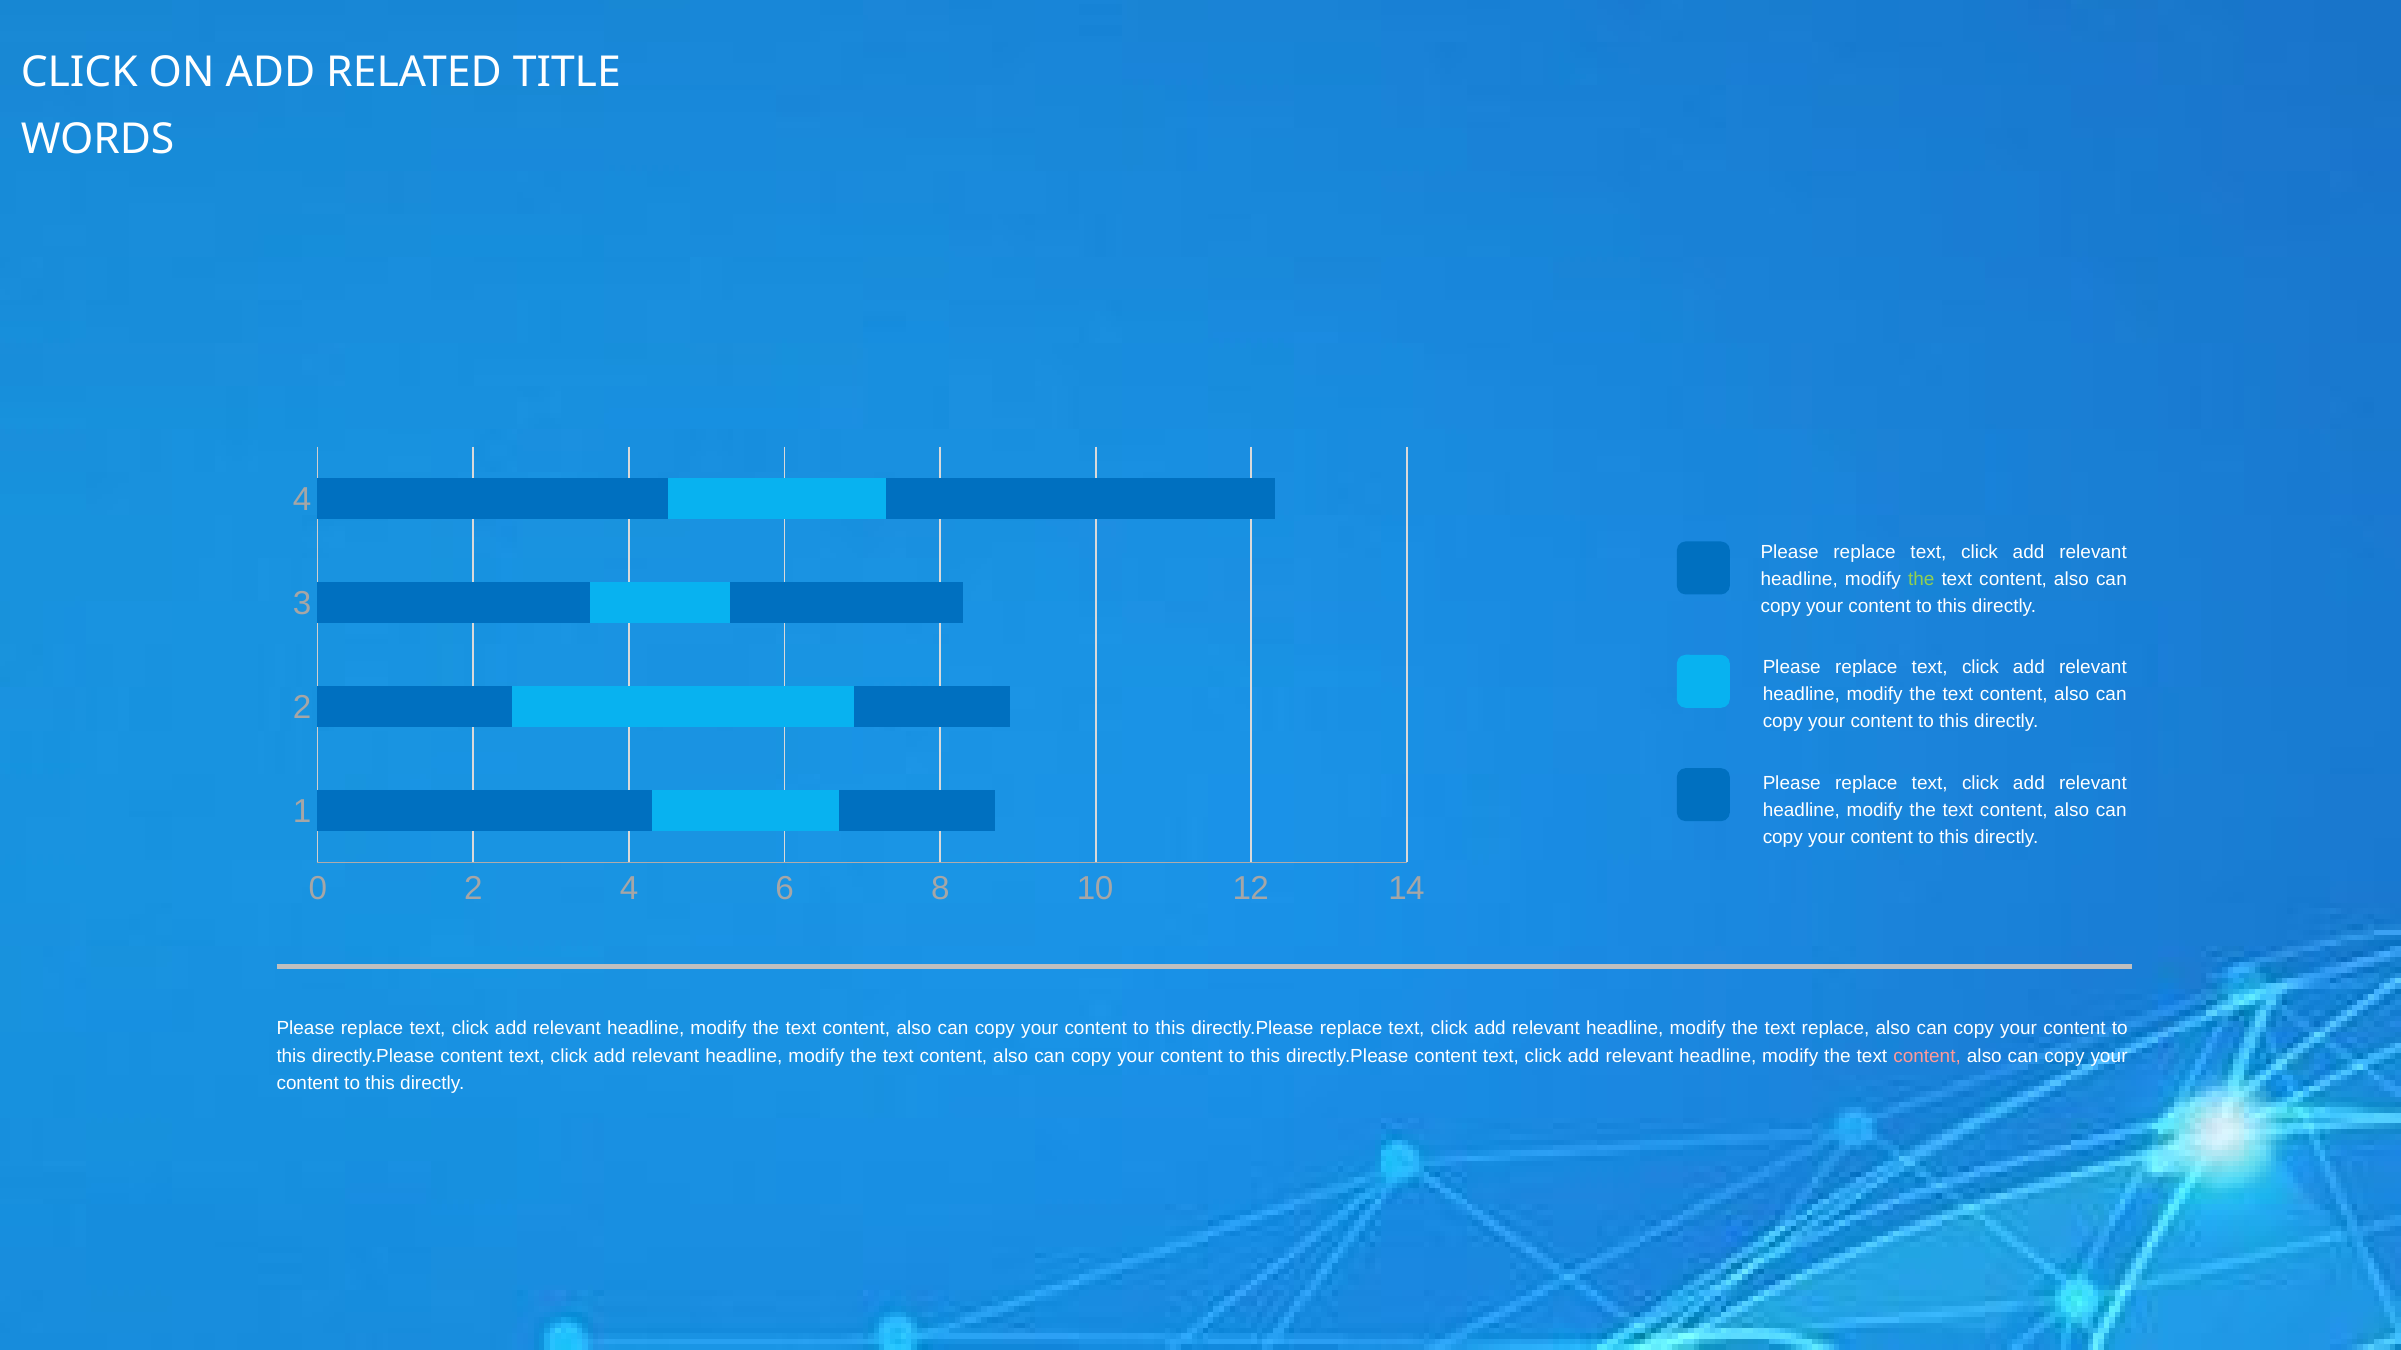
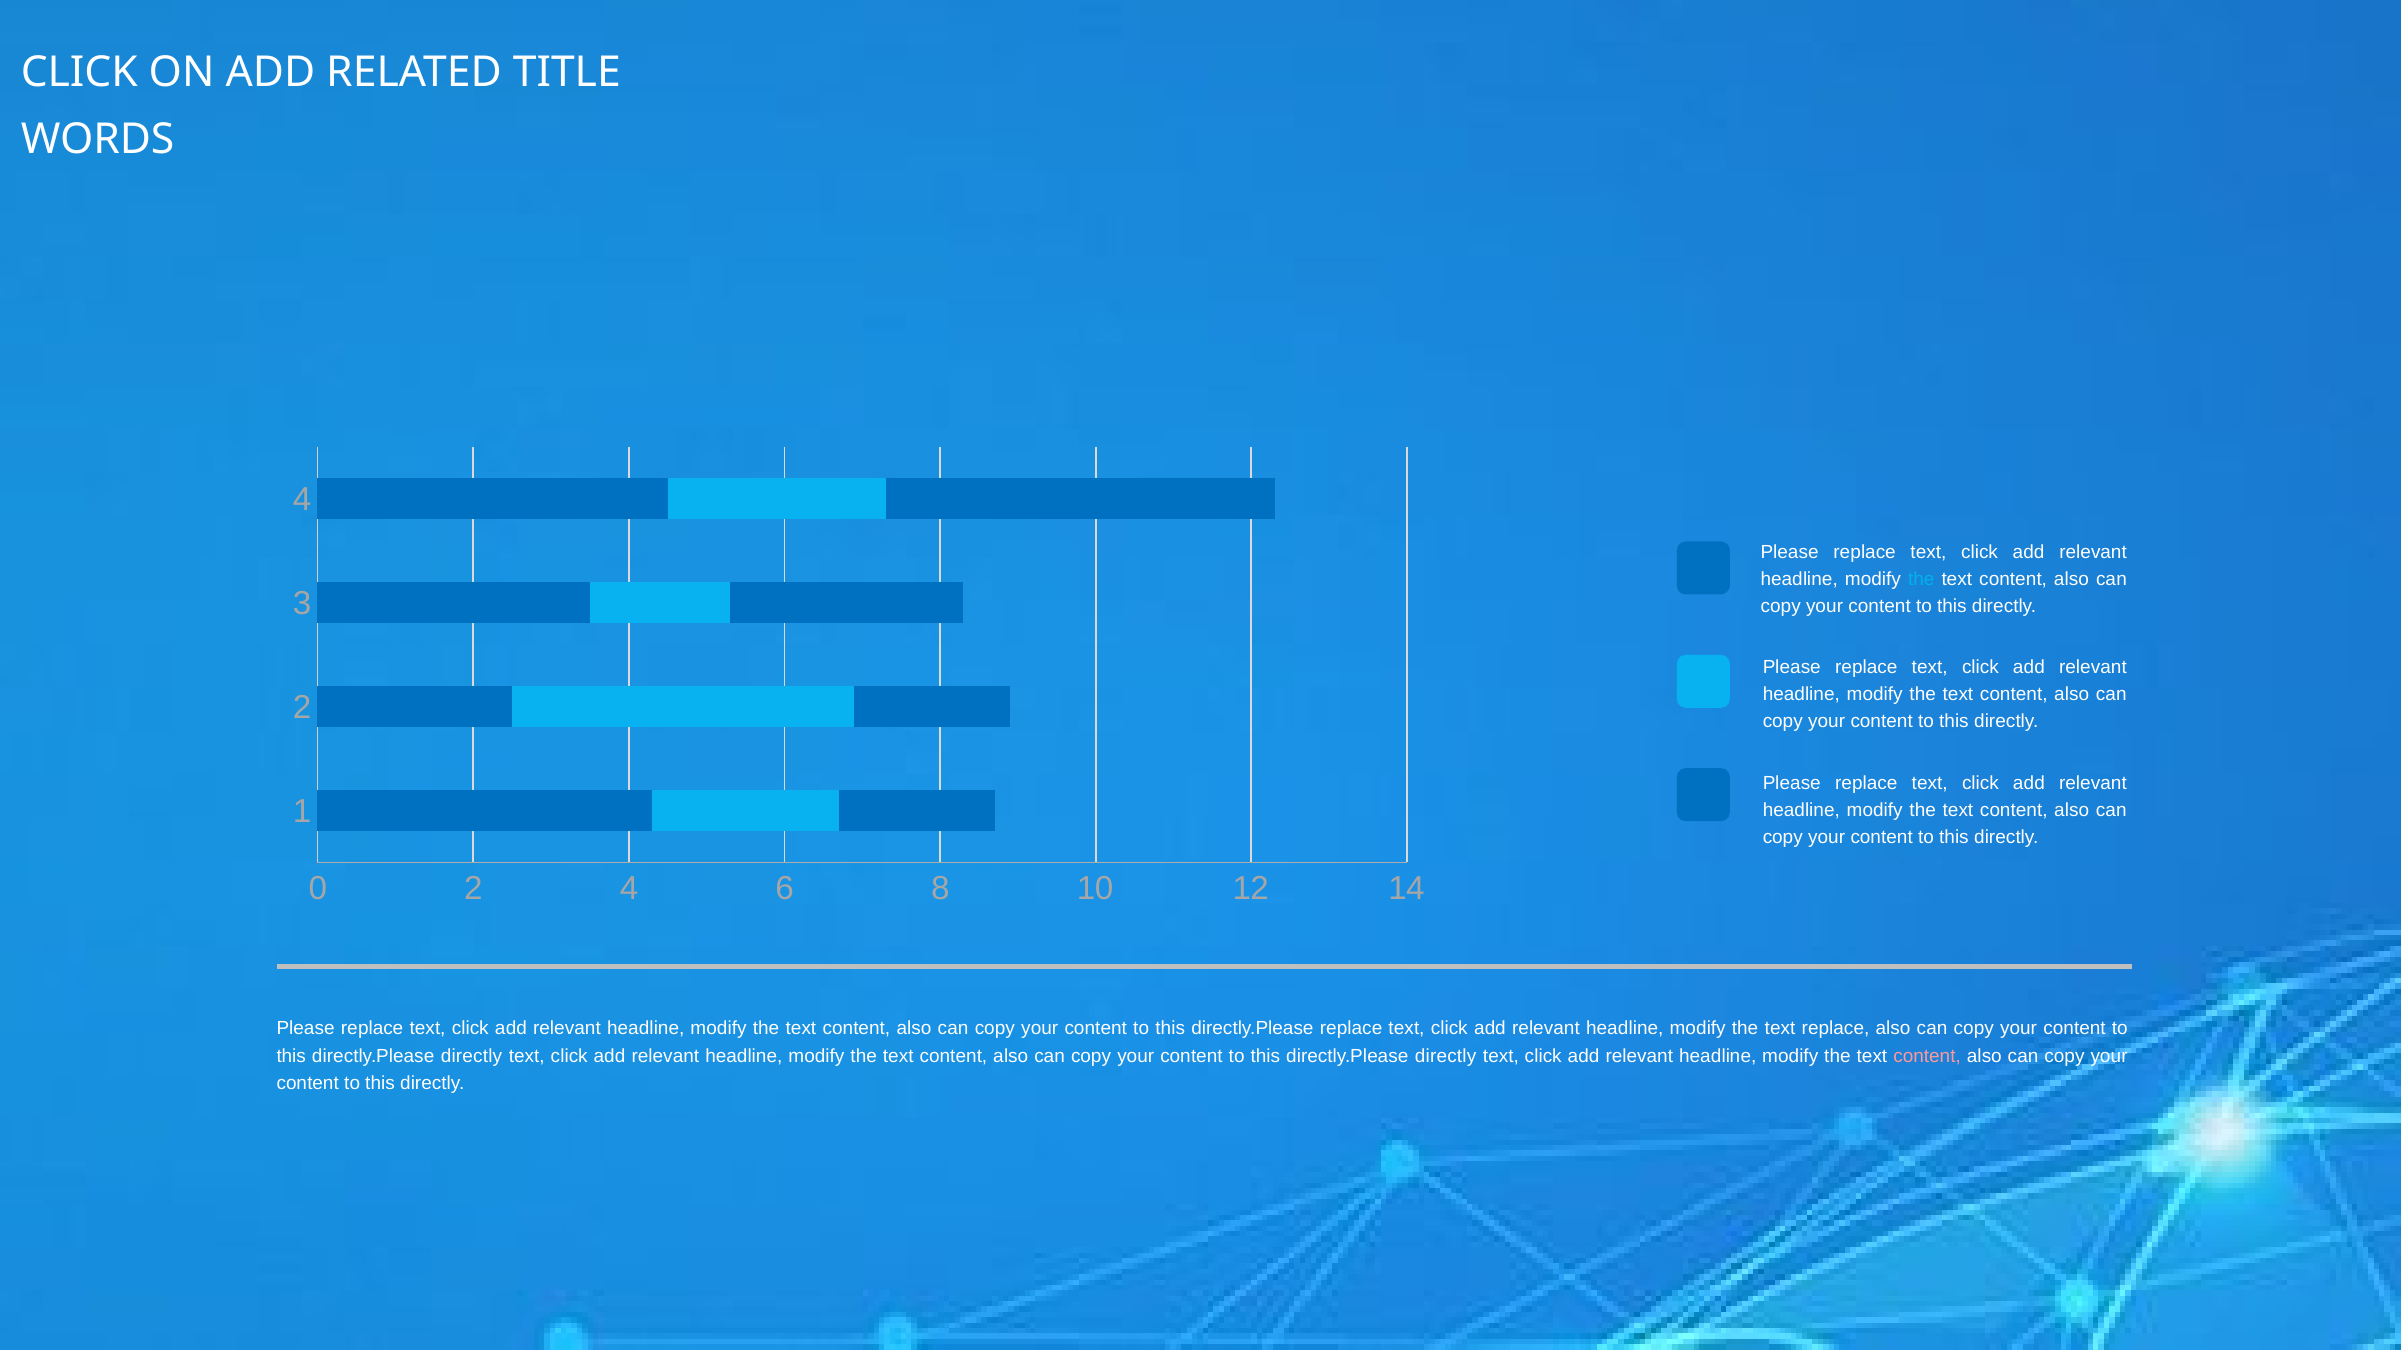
the colour: light green -> light blue (1921, 579)
content: content -> directly (471, 1056)
content: content -> directly (1446, 1056)
